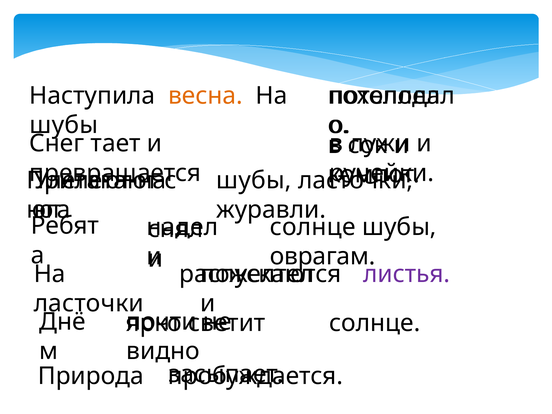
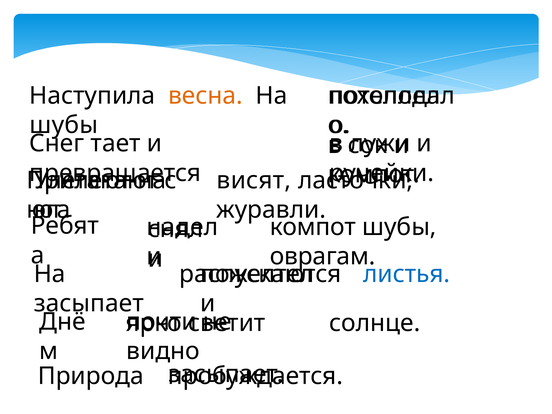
шубы: шубы -> висят (254, 180)
солнце: солнце -> компот (313, 227)
листья colour: purple -> blue (407, 274)
ласточки: ласточки -> засыпает (89, 303)
